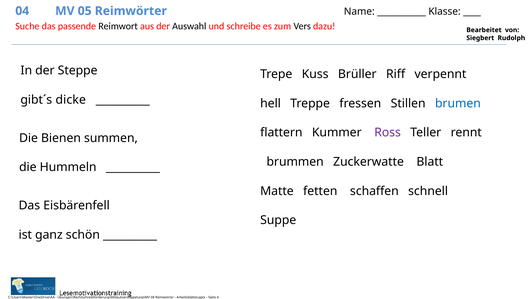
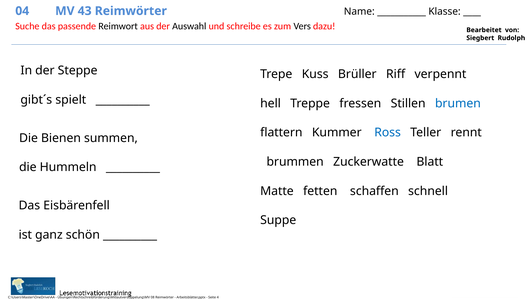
05: 05 -> 43 (85, 11)
dicke: dicke -> spielt (71, 100)
Ross colour: purple -> blue (388, 133)
